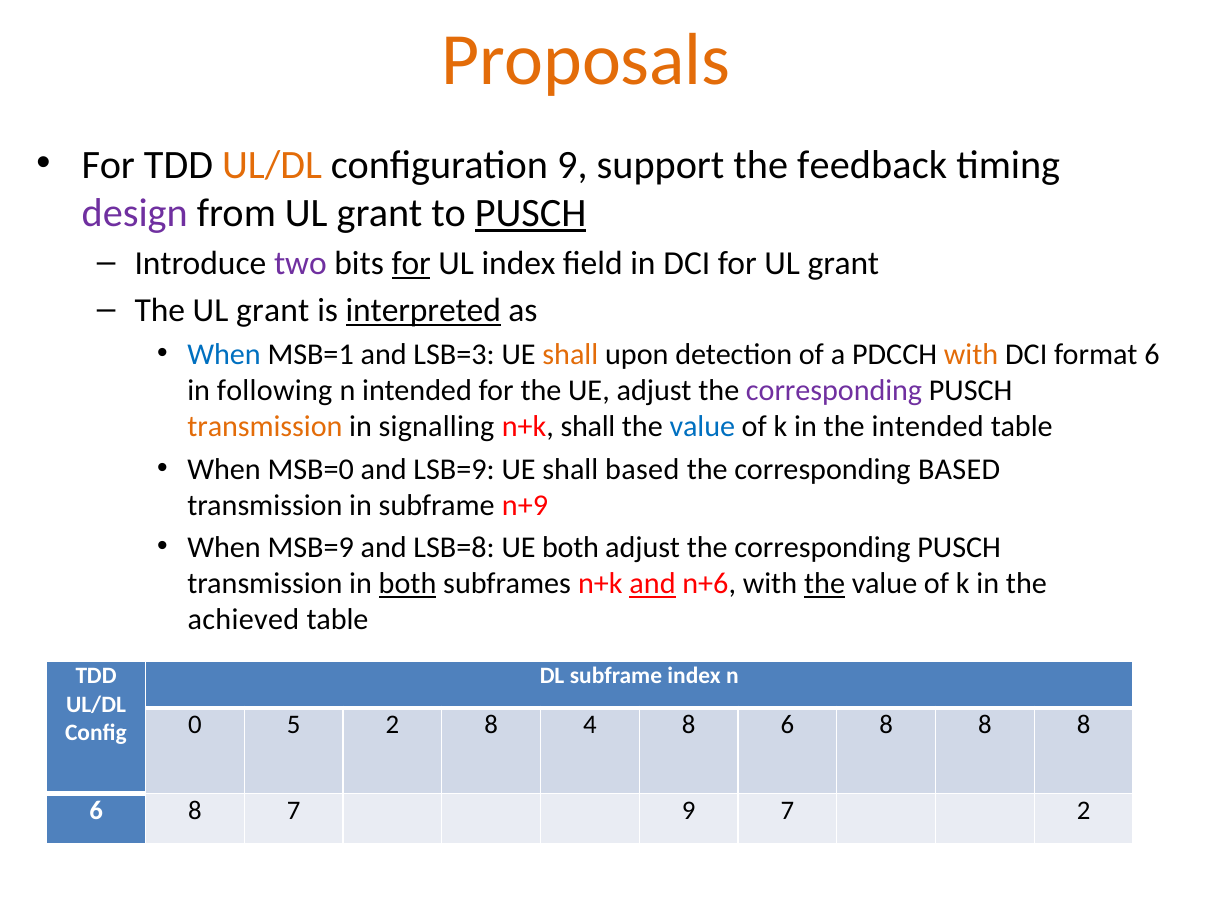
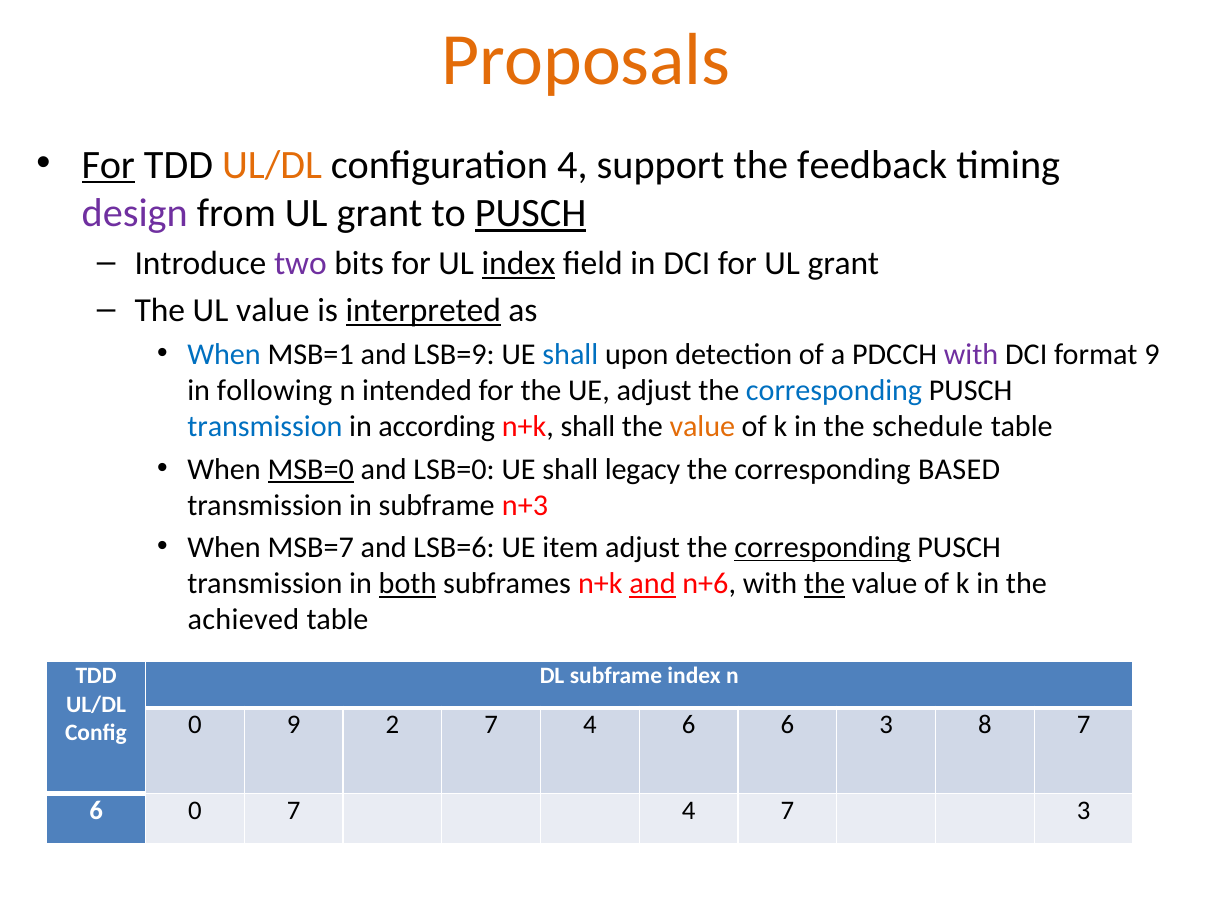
For underline: none -> present (108, 165)
configuration 9: 9 -> 4 (572, 165)
for underline: present -> none (411, 264)
index underline: none -> present (519, 264)
The UL grant: grant -> value (273, 311)
LSB=3: LSB=3 -> LSB=9 (454, 355)
shall colour: orange -> blue (570, 355)
with colour: orange -> purple (971, 355)
format 6: 6 -> 9 (1152, 355)
corresponding colour: purple -> blue (834, 391)
transmission colour: orange -> blue (265, 427)
signalling: signalling -> according (437, 427)
value colour: blue -> orange (702, 427)
the intended: intended -> schedule (928, 427)
MSB=0 underline: none -> present (311, 469)
LSB=9: LSB=9 -> LSB=0 (454, 469)
shall based: based -> legacy (643, 469)
n+9: n+9 -> n+3 (525, 505)
MSB=9: MSB=9 -> MSB=7 (311, 548)
LSB=8: LSB=8 -> LSB=6 (454, 548)
UE both: both -> item (570, 548)
corresponding underline: none -> present (823, 548)
0 5: 5 -> 9 (294, 725)
2 8: 8 -> 7 (491, 725)
4 8: 8 -> 6 (689, 725)
8: 8 -> 3 (886, 725)
8: 8 -> 7 (1084, 725)
8: 8 -> 0 (195, 810)
9: 9 -> 4 (689, 810)
7 2: 2 -> 3 (1084, 810)
